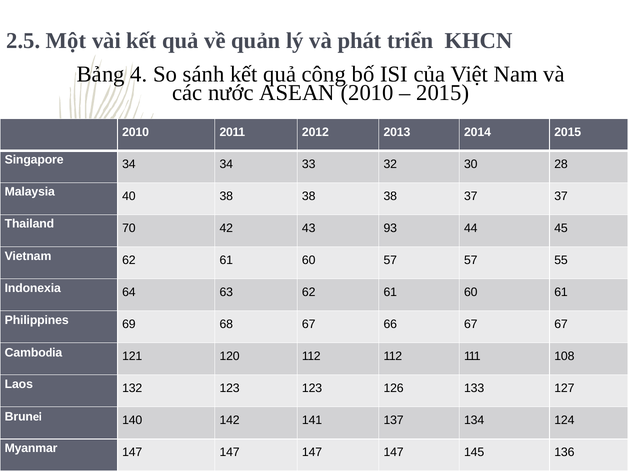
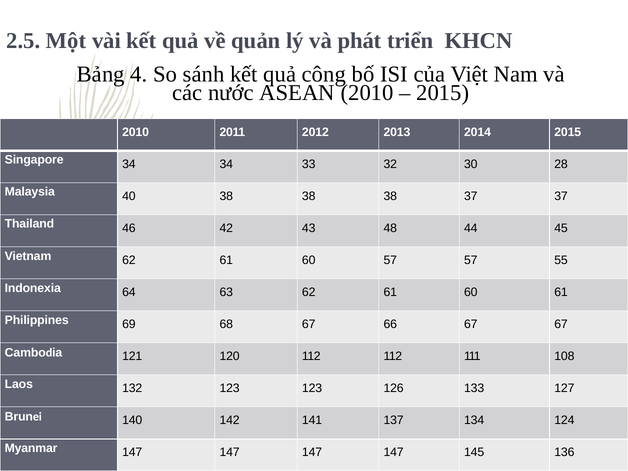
70: 70 -> 46 (129, 228)
93: 93 -> 48 (390, 228)
